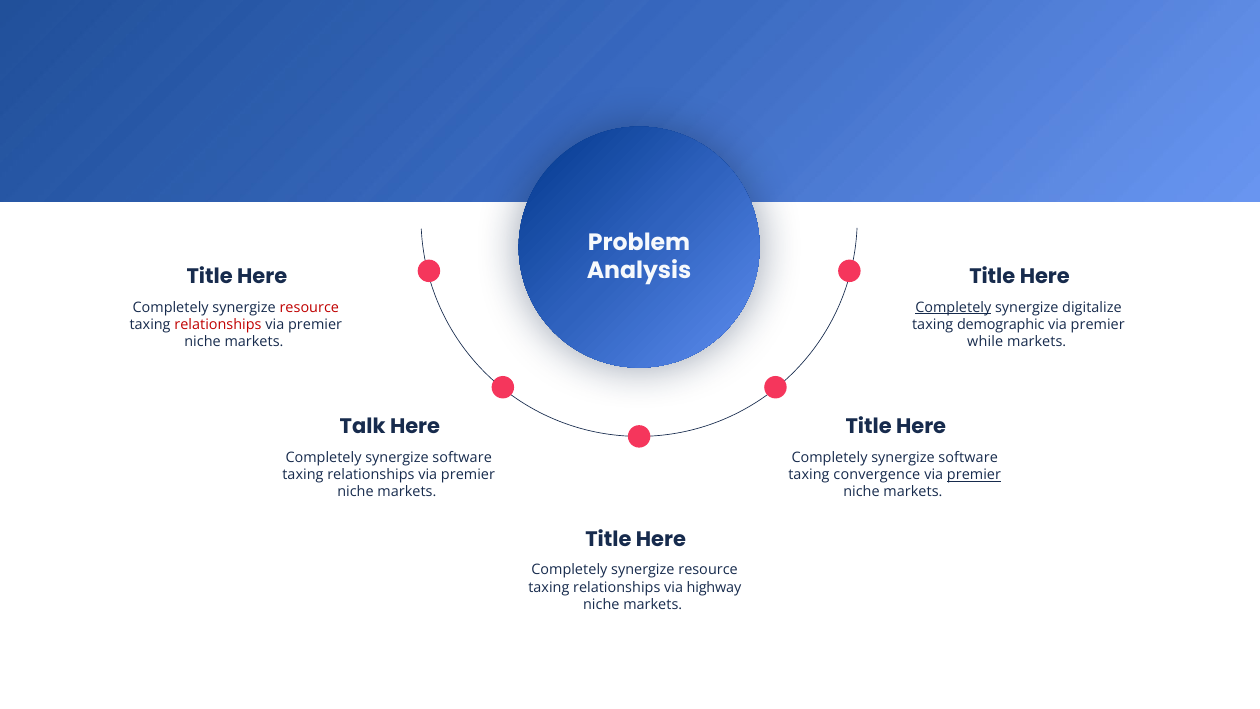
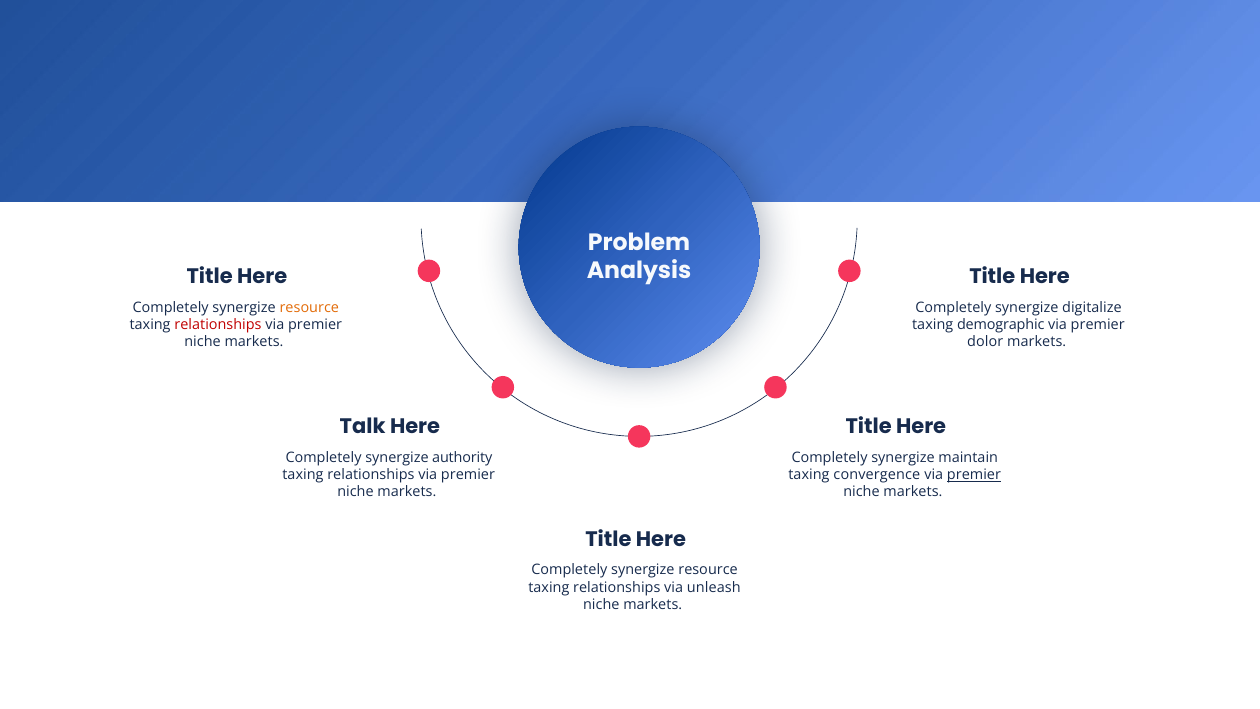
resource colour: red -> orange (309, 307)
Completely underline: present -> none (953, 307)
while: while -> dolor (985, 342)
software: software -> authority (462, 457)
software: software -> maintain (968, 457)
highway: highway -> unleash (714, 587)
